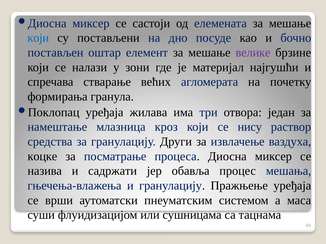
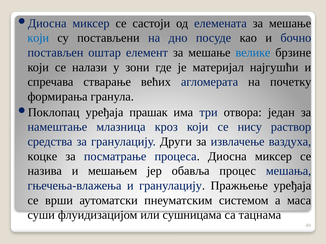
велике colour: purple -> blue (253, 53)
жилава: жилава -> прашак (149, 113)
садржати: садржати -> мешањем (113, 171)
